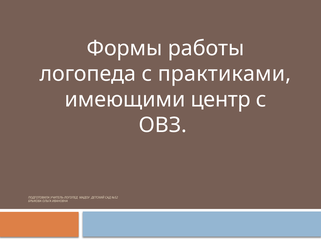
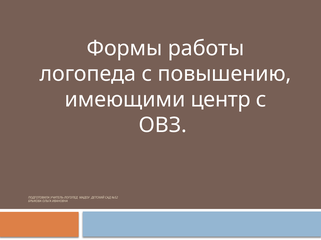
практиками: практиками -> повышению (225, 74)
